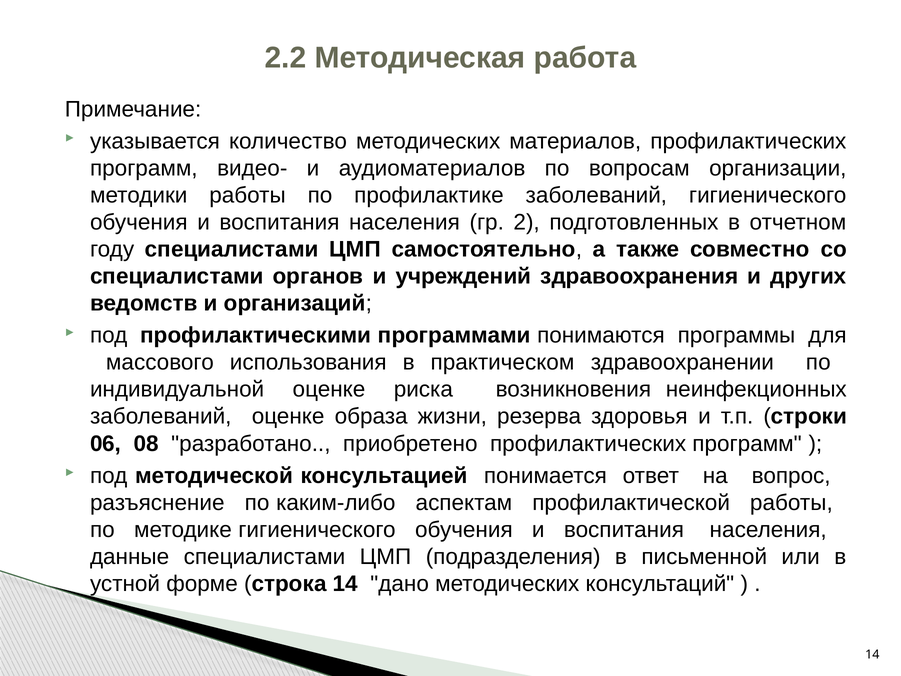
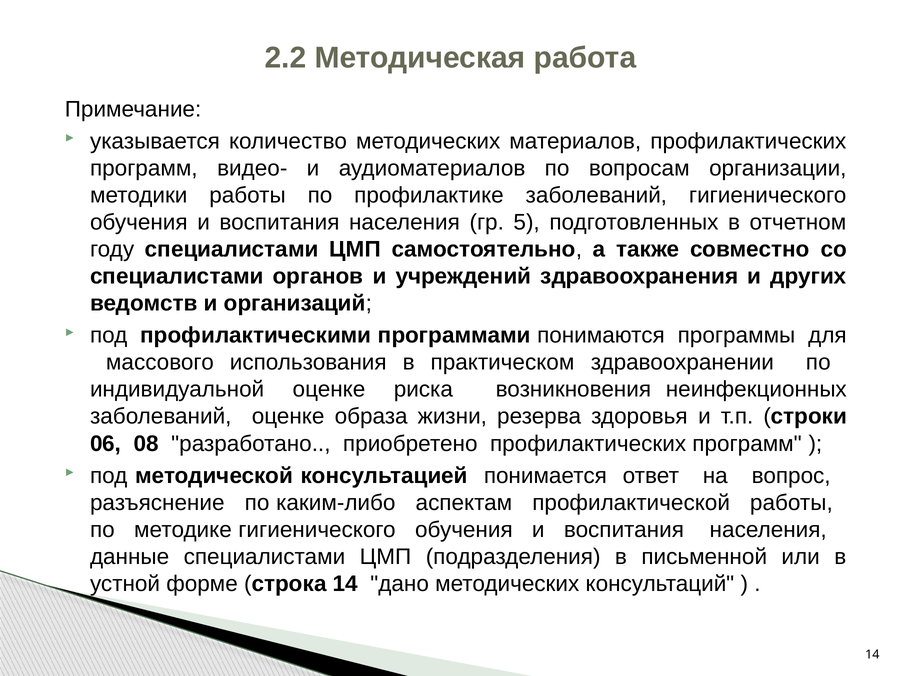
2: 2 -> 5 (527, 222)
